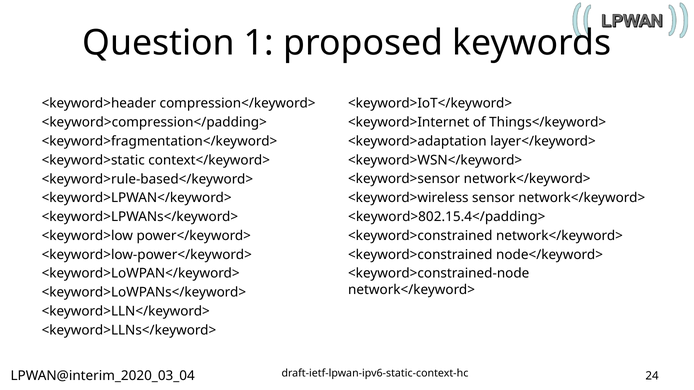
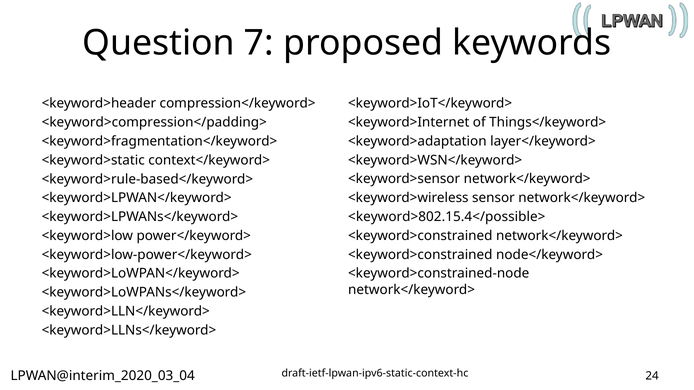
1: 1 -> 7 (259, 43)
<keyword>802.15.4</padding>: <keyword>802.15.4</padding> -> <keyword>802.15.4</possible> (447, 217)
